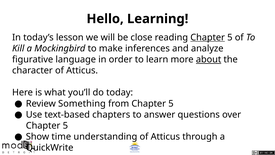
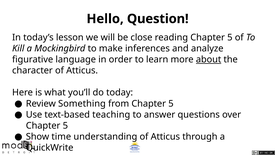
Learning: Learning -> Question (158, 19)
Chapter underline: present -> none (208, 37)
chapters: chapters -> teaching (111, 114)
